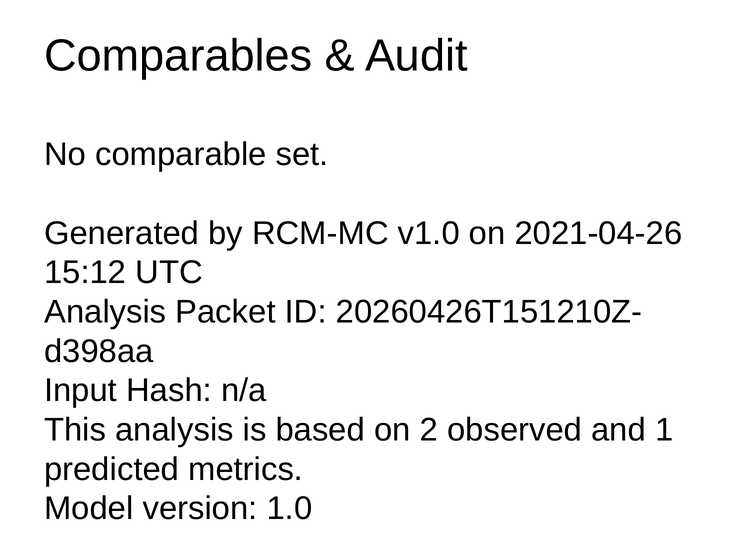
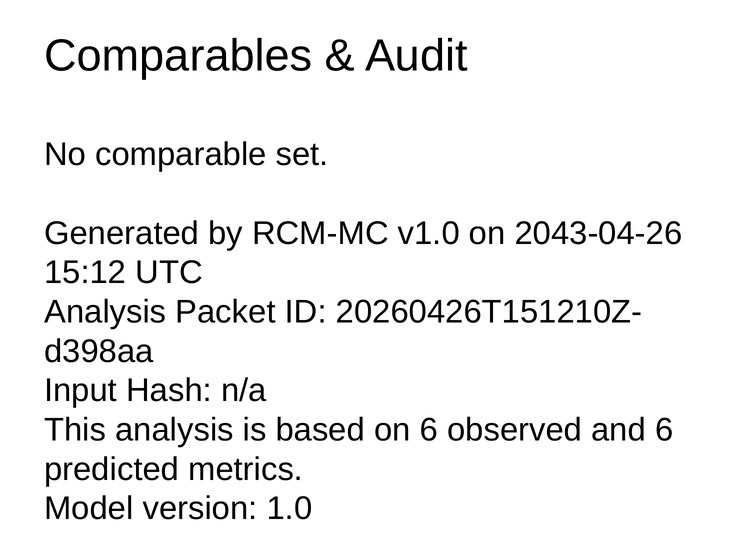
2021-04-26: 2021-04-26 -> 2043-04-26 (598, 233)
on 2: 2 -> 6 (429, 430)
and 1: 1 -> 6 (664, 430)
